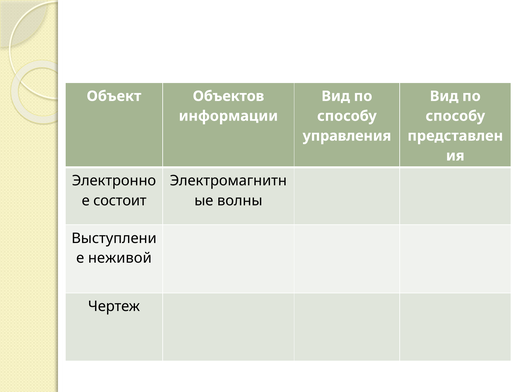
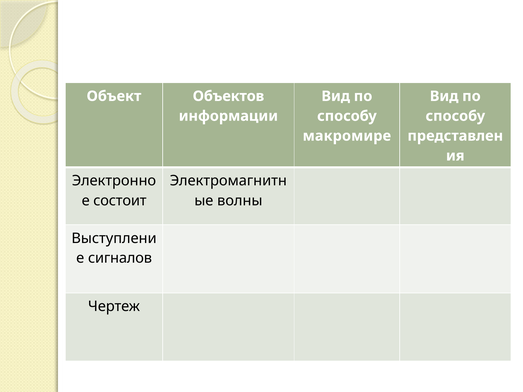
управления: управления -> макромире (347, 136)
неживой: неживой -> сигналов (120, 258)
